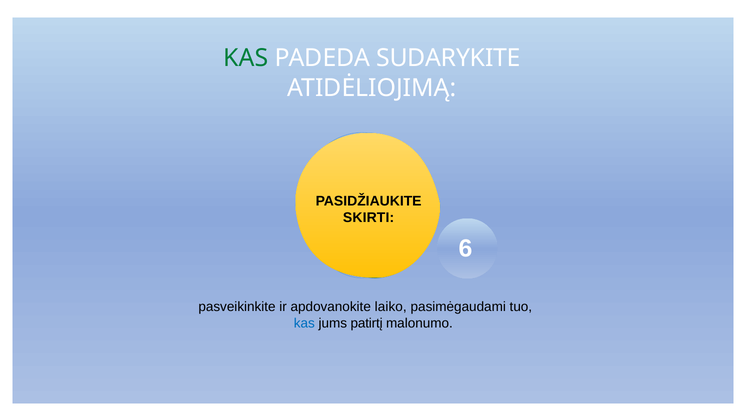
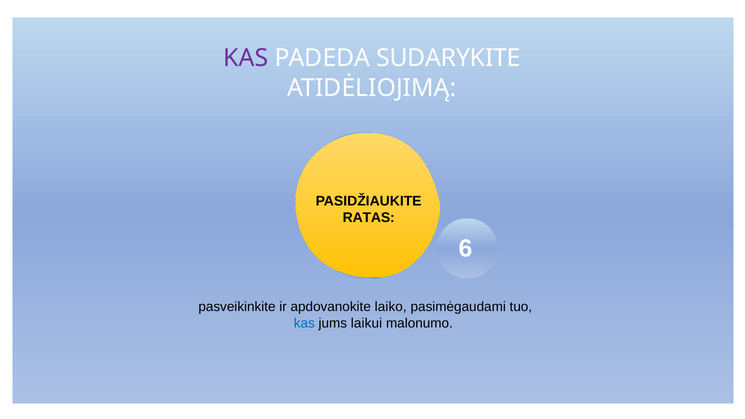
KAS colour: green -> purple (246, 58)
SKIRTI: SKIRTI -> RATAS (369, 218)
patirtį: patirtį -> laikui (366, 323)
